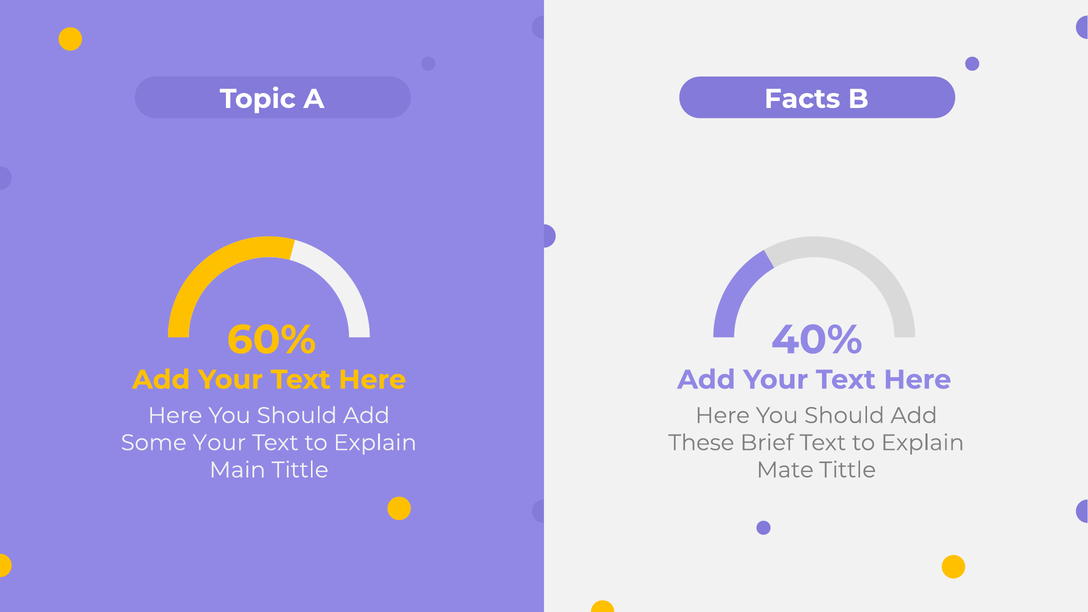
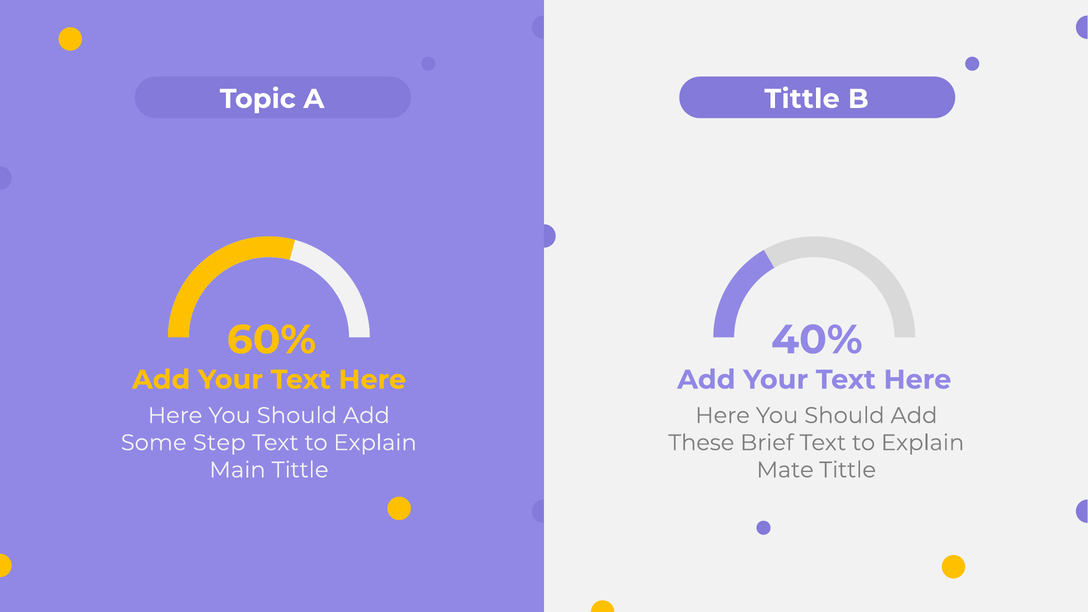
A Facts: Facts -> Tittle (802, 99)
Some Your: Your -> Step (219, 443)
